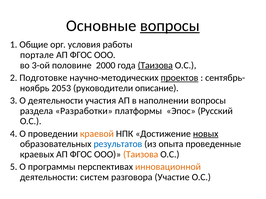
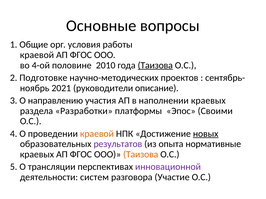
вопросы underline: present -> none (170, 26)
портале: портале -> краевой (37, 55)
3-ой: 3-ой -> 4-ой (41, 65)
2000: 2000 -> 2010 (106, 65)
проектов underline: present -> none (180, 78)
2053: 2053 -> 2021 (61, 88)
О деятельности: деятельности -> направлению (55, 101)
наполнении вопросы: вопросы -> краевых (208, 101)
Русский: Русский -> Своими (215, 111)
результатов colour: blue -> purple (118, 144)
проведенные: проведенные -> нормативные (213, 144)
программы: программы -> трансляции (52, 167)
инновационной colour: orange -> purple (168, 167)
